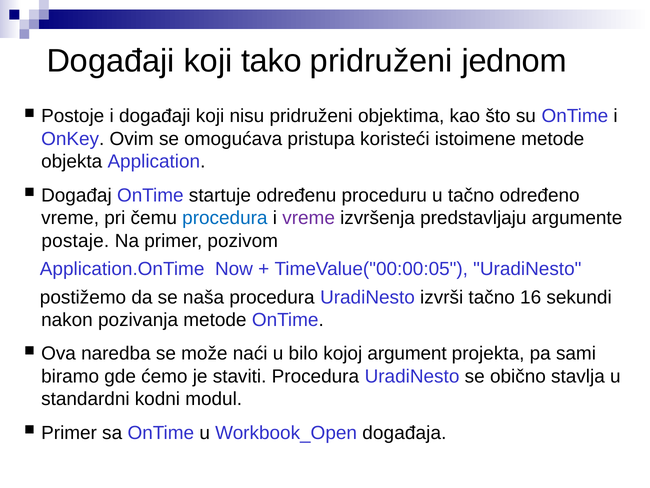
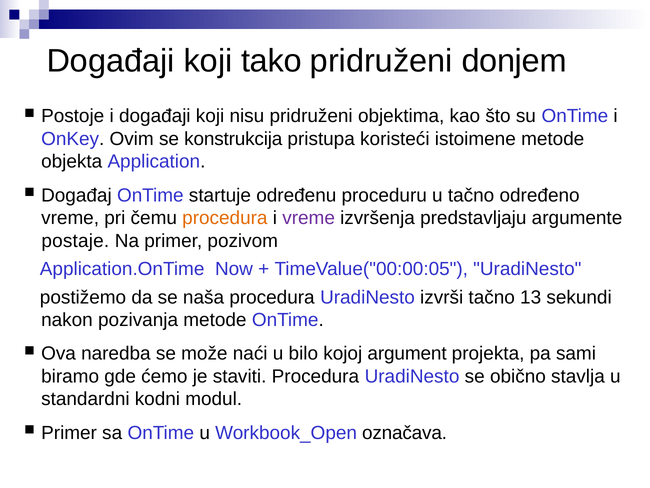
jednom: jednom -> donjem (514, 61)
omogućava: omogućava -> konstrukcija (233, 139)
procedura colour: blue -> orange (225, 218)
16: 16 -> 13 (531, 297)
događaja: događaja -> označava (405, 432)
